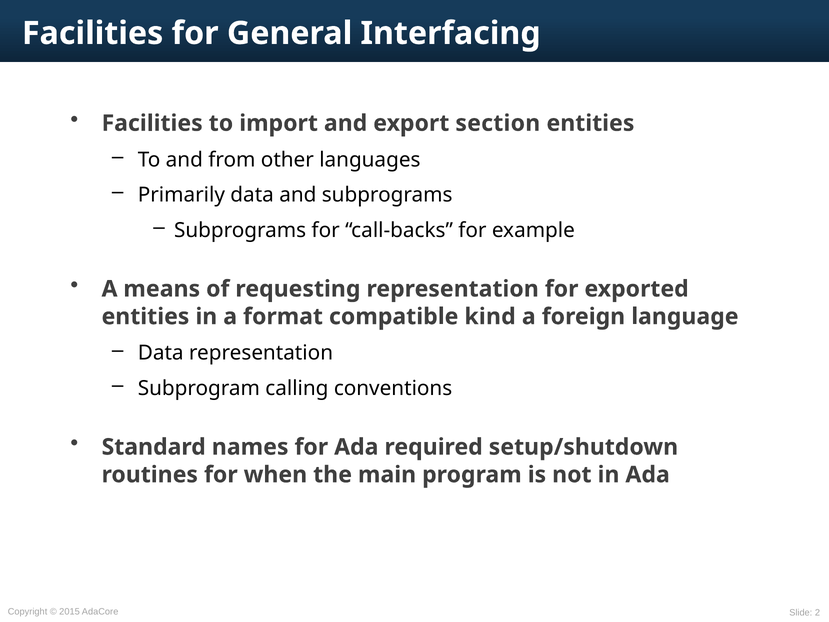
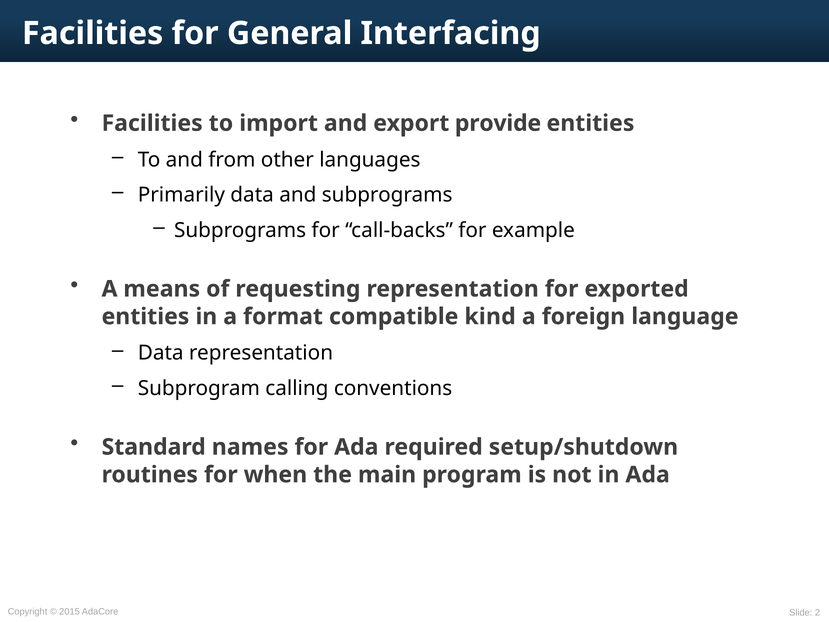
section: section -> provide (498, 123)
